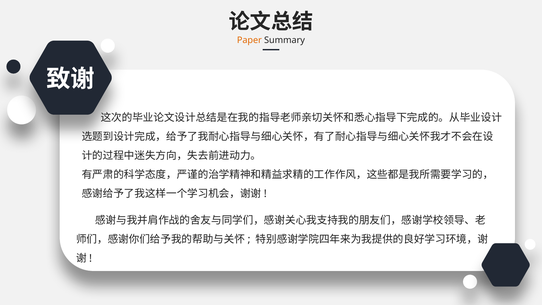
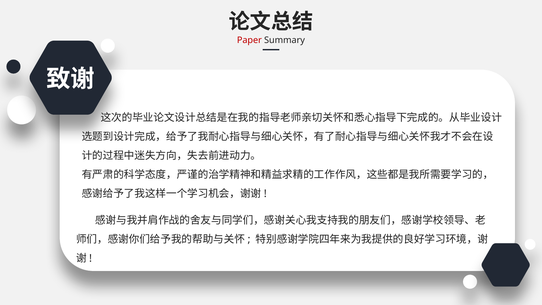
Paper colour: orange -> red (249, 40)
